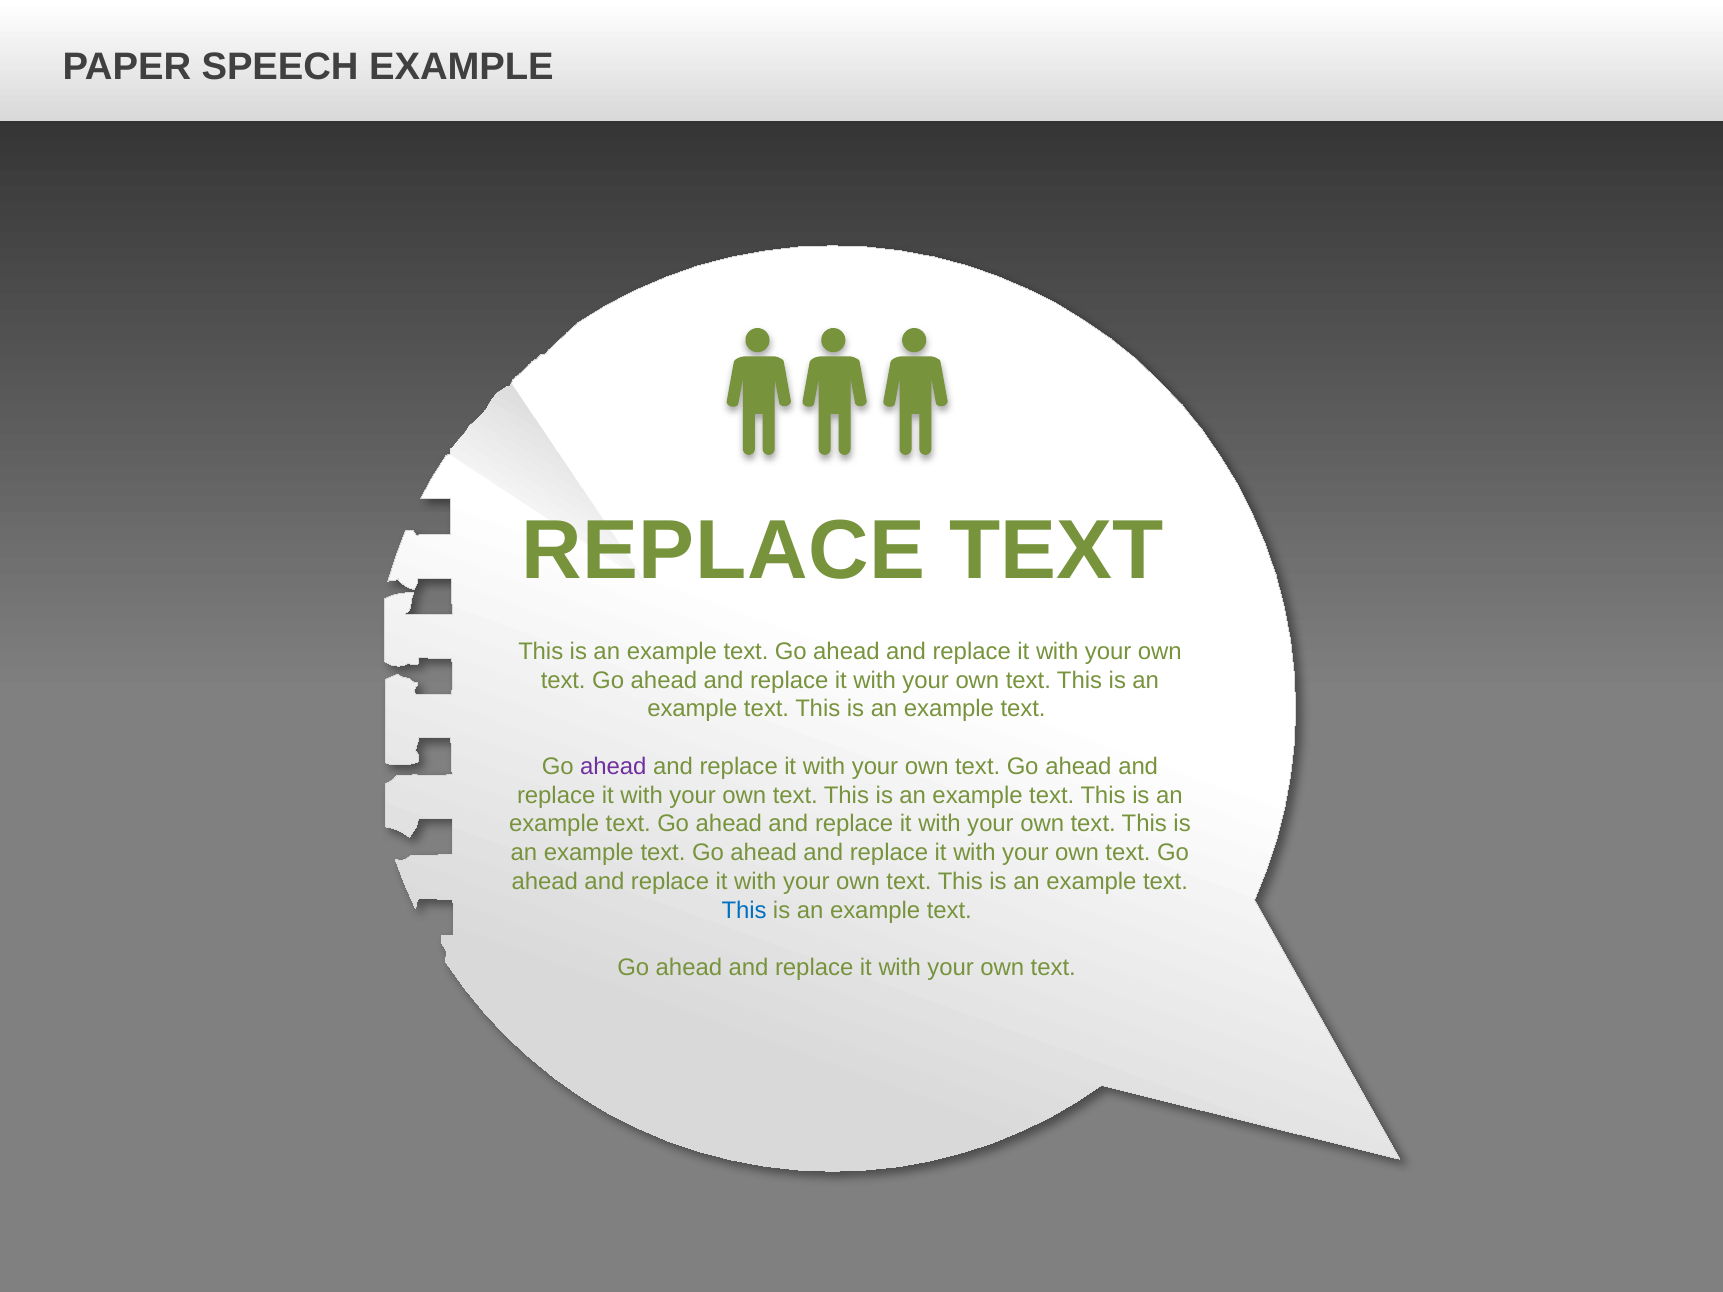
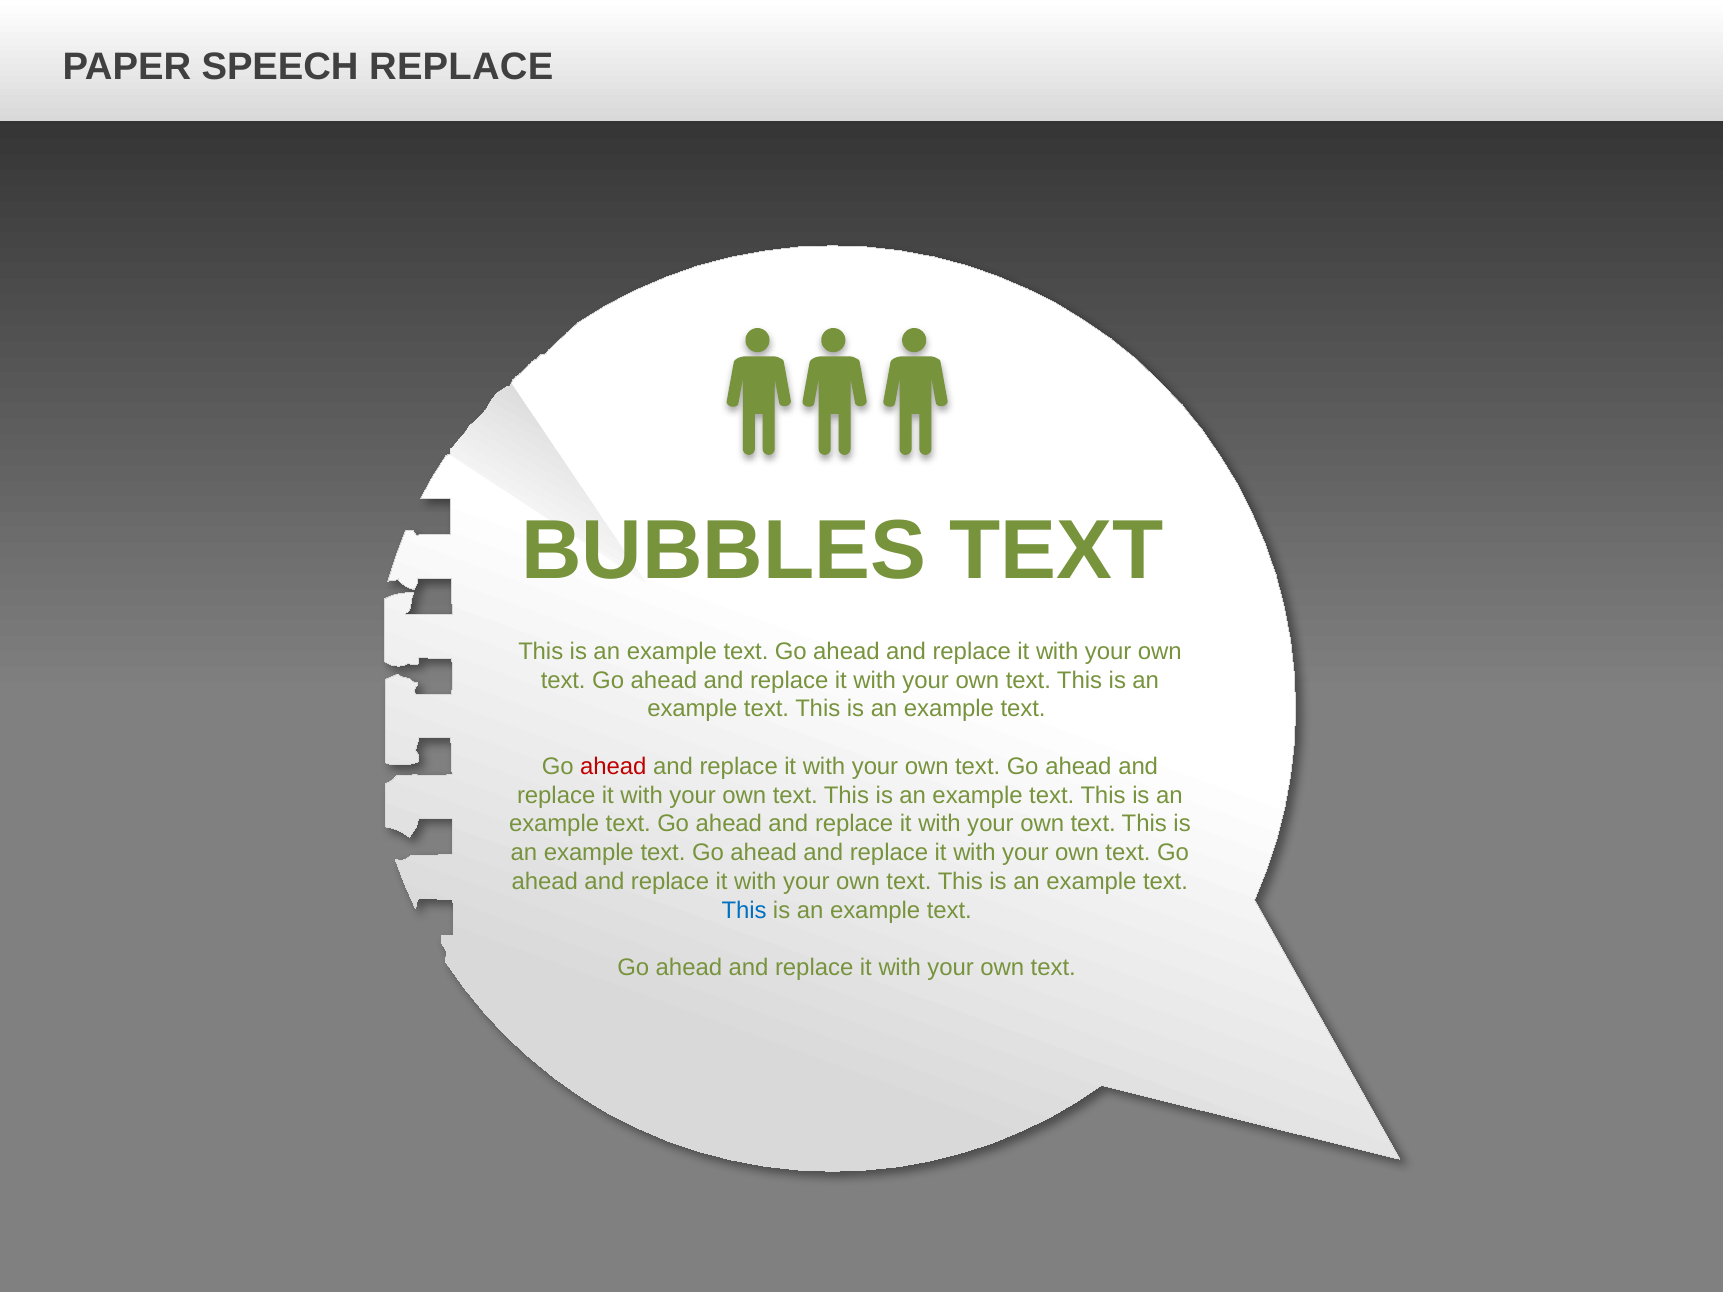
SPEECH EXAMPLE: EXAMPLE -> REPLACE (461, 67)
REPLACE: REPLACE -> BUBBLES (724, 551)
ahead colour: purple -> red (613, 767)
